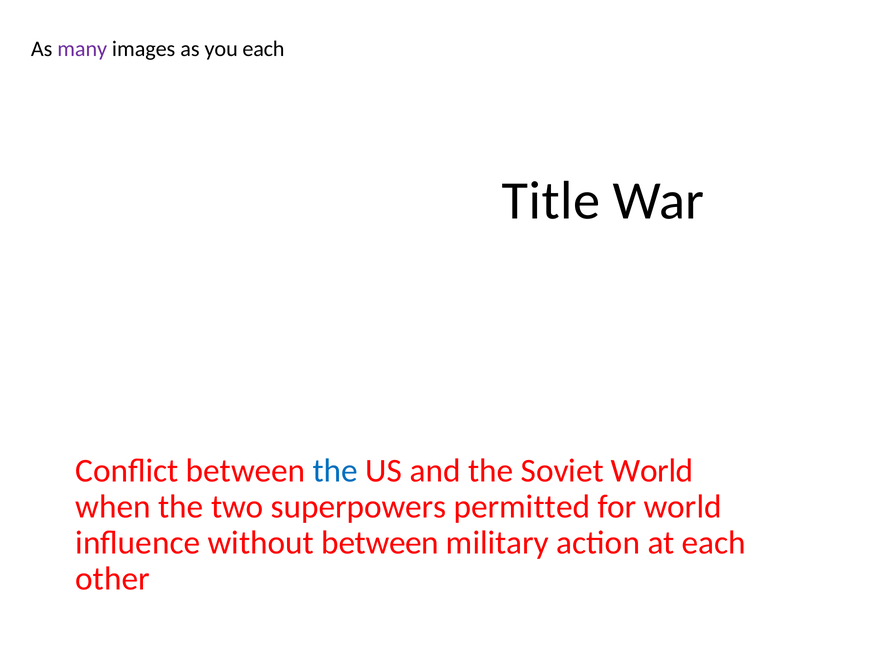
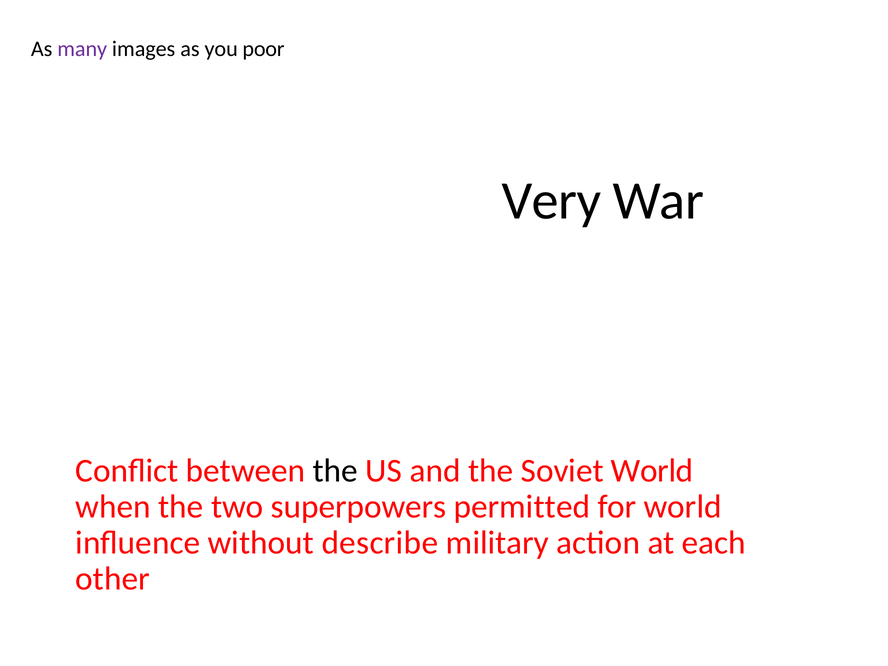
you each: each -> poor (264, 49)
Title: Title -> Very (551, 201)
the colour: blue -> black (335, 471)
without between: between -> describe (380, 543)
